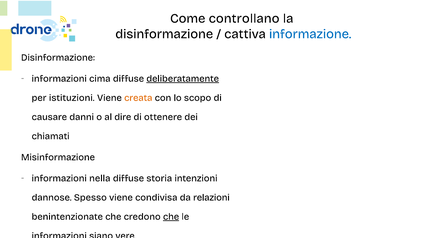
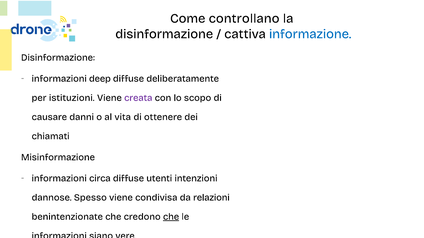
cima: cima -> deep (100, 79)
deliberatamente underline: present -> none (183, 79)
creata colour: orange -> purple (138, 98)
dire: dire -> vita (123, 117)
nella: nella -> circa (100, 179)
storia: storia -> utenti (159, 179)
